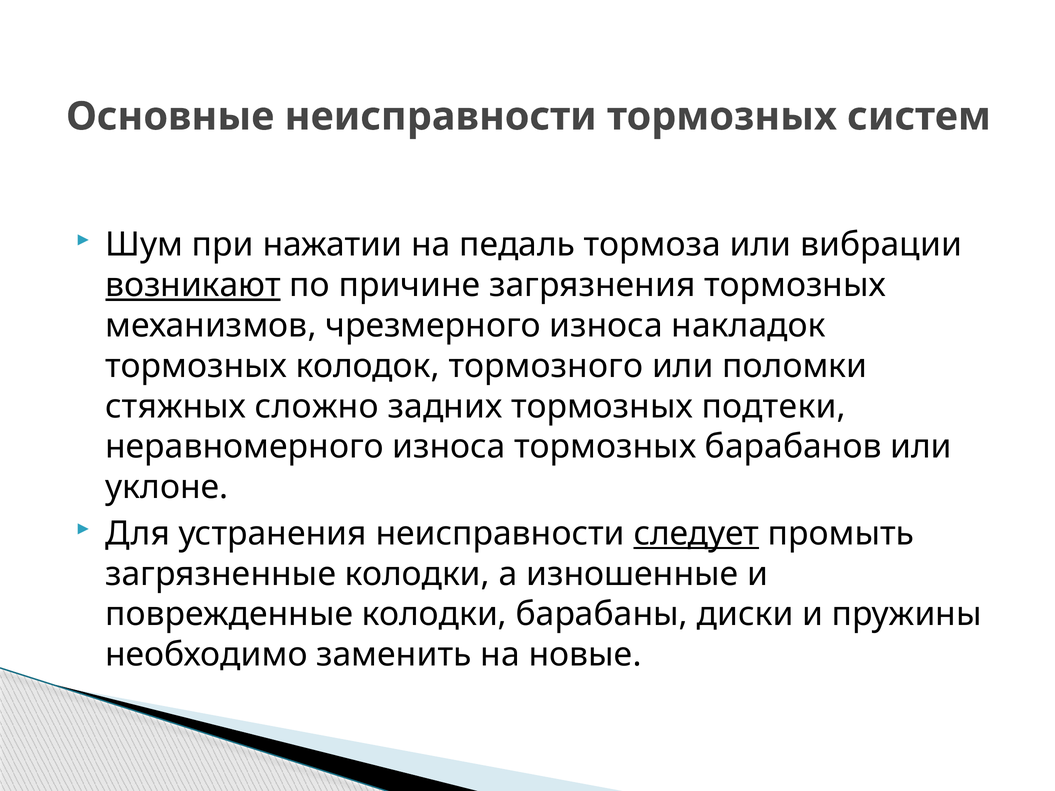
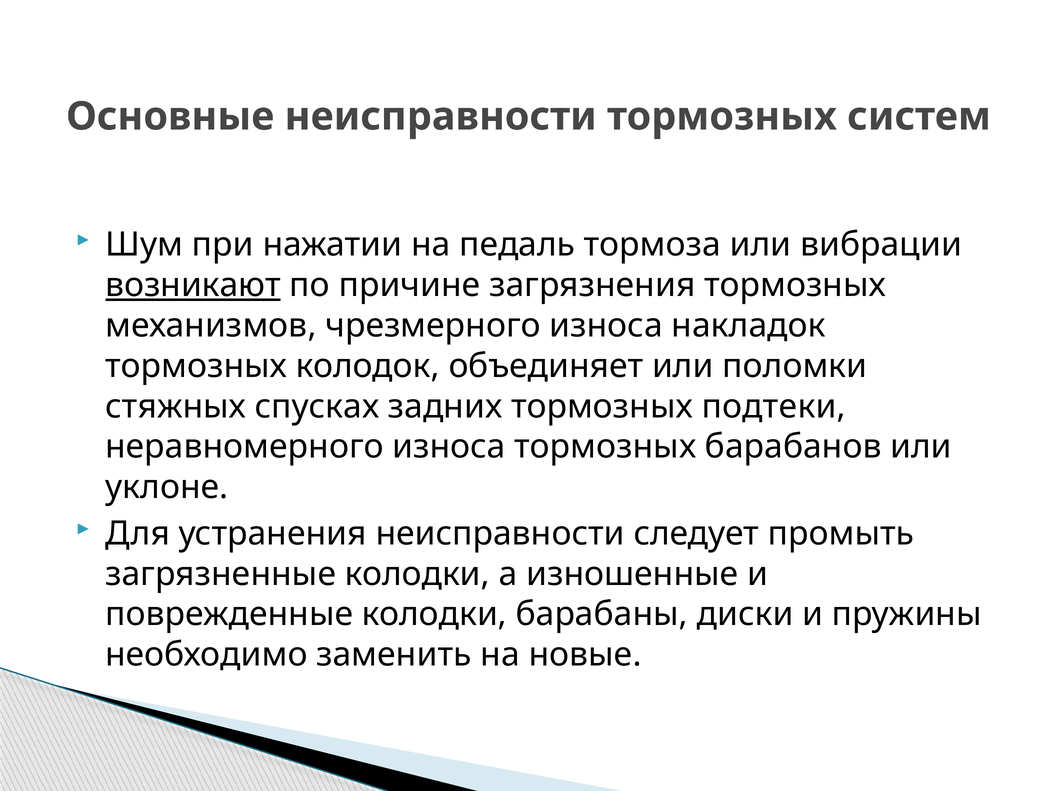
тормозного: тормозного -> объединяет (546, 366)
сложно: сложно -> спусках (317, 407)
следует underline: present -> none (696, 534)
